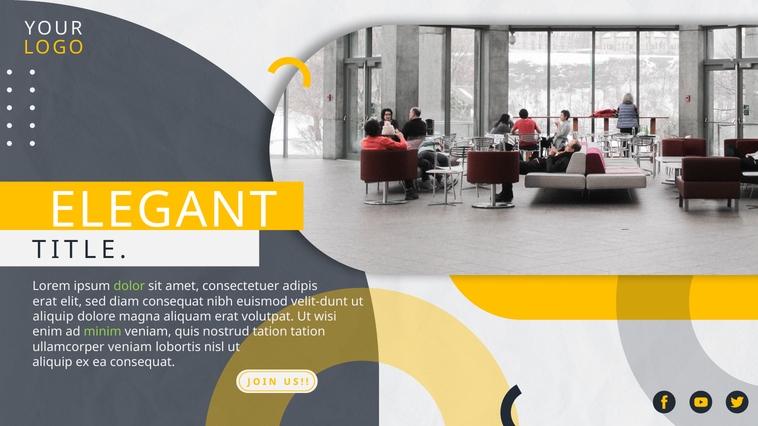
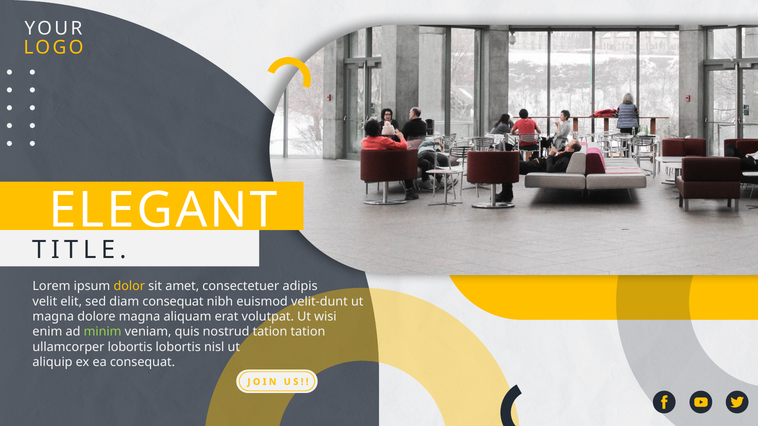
dolor colour: light green -> yellow (129, 287)
erat: erat -> velit (45, 302)
aliquip: aliquip -> magna (53, 317)
ullamcorper veniam: veniam -> lobortis (130, 347)
